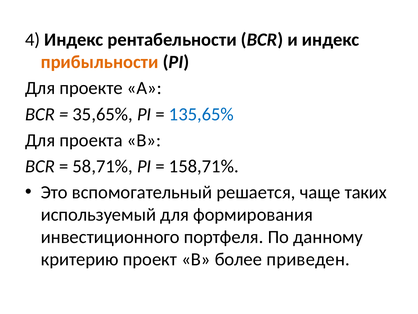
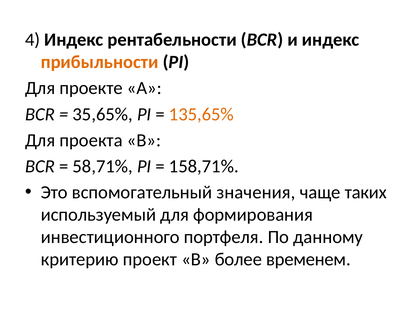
135,65% colour: blue -> orange (201, 114)
решается: решается -> значения (256, 192)
приведен: приведен -> временем (308, 259)
